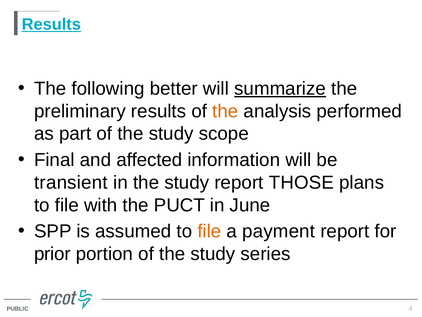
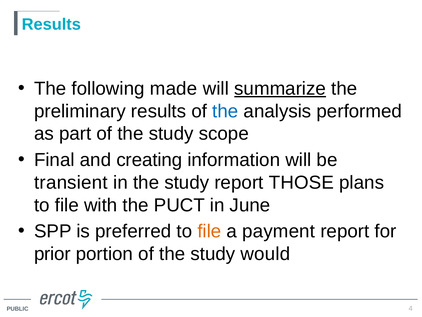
Results underline: present -> none (51, 24)
better: better -> made (174, 88)
the colour: orange -> blue (225, 111)
affected: affected -> creating (149, 160)
assumed: assumed -> preferred (133, 231)
series: series -> would (265, 254)
